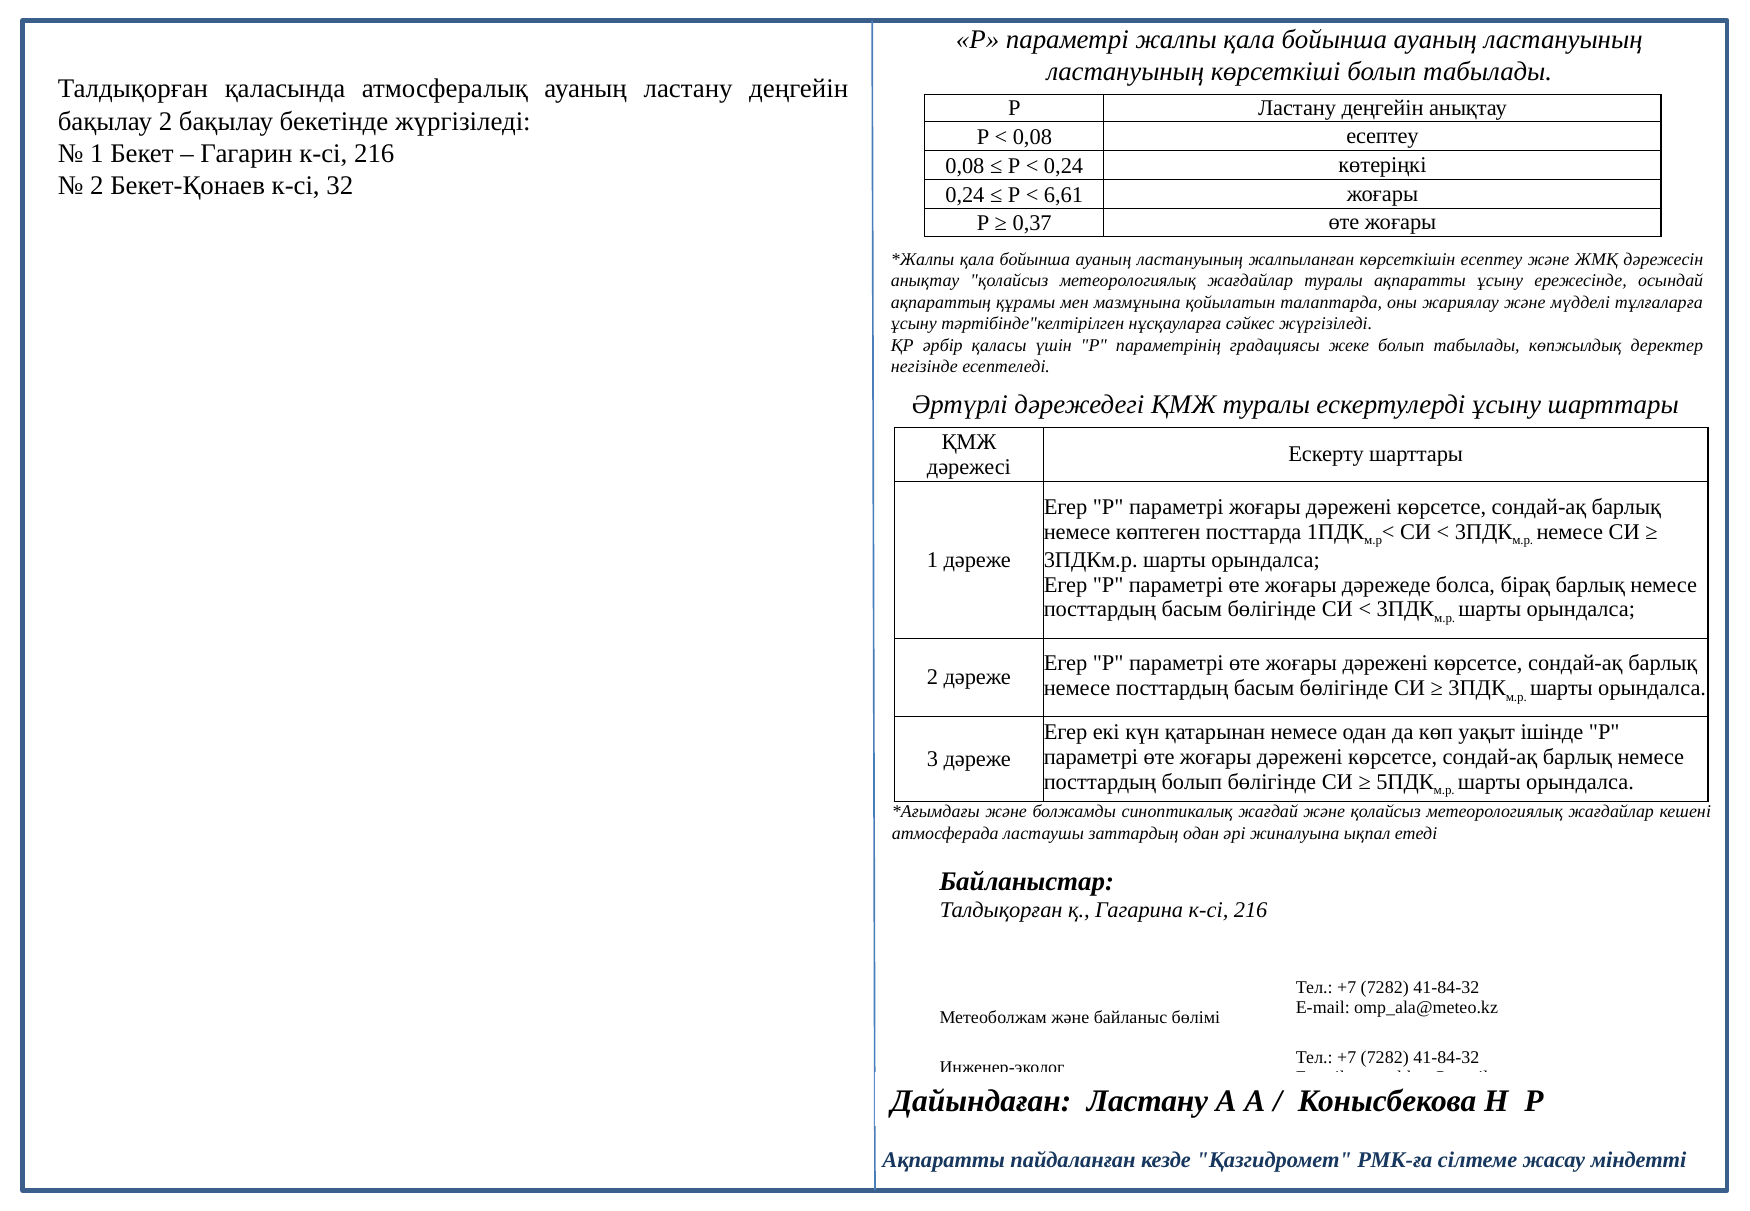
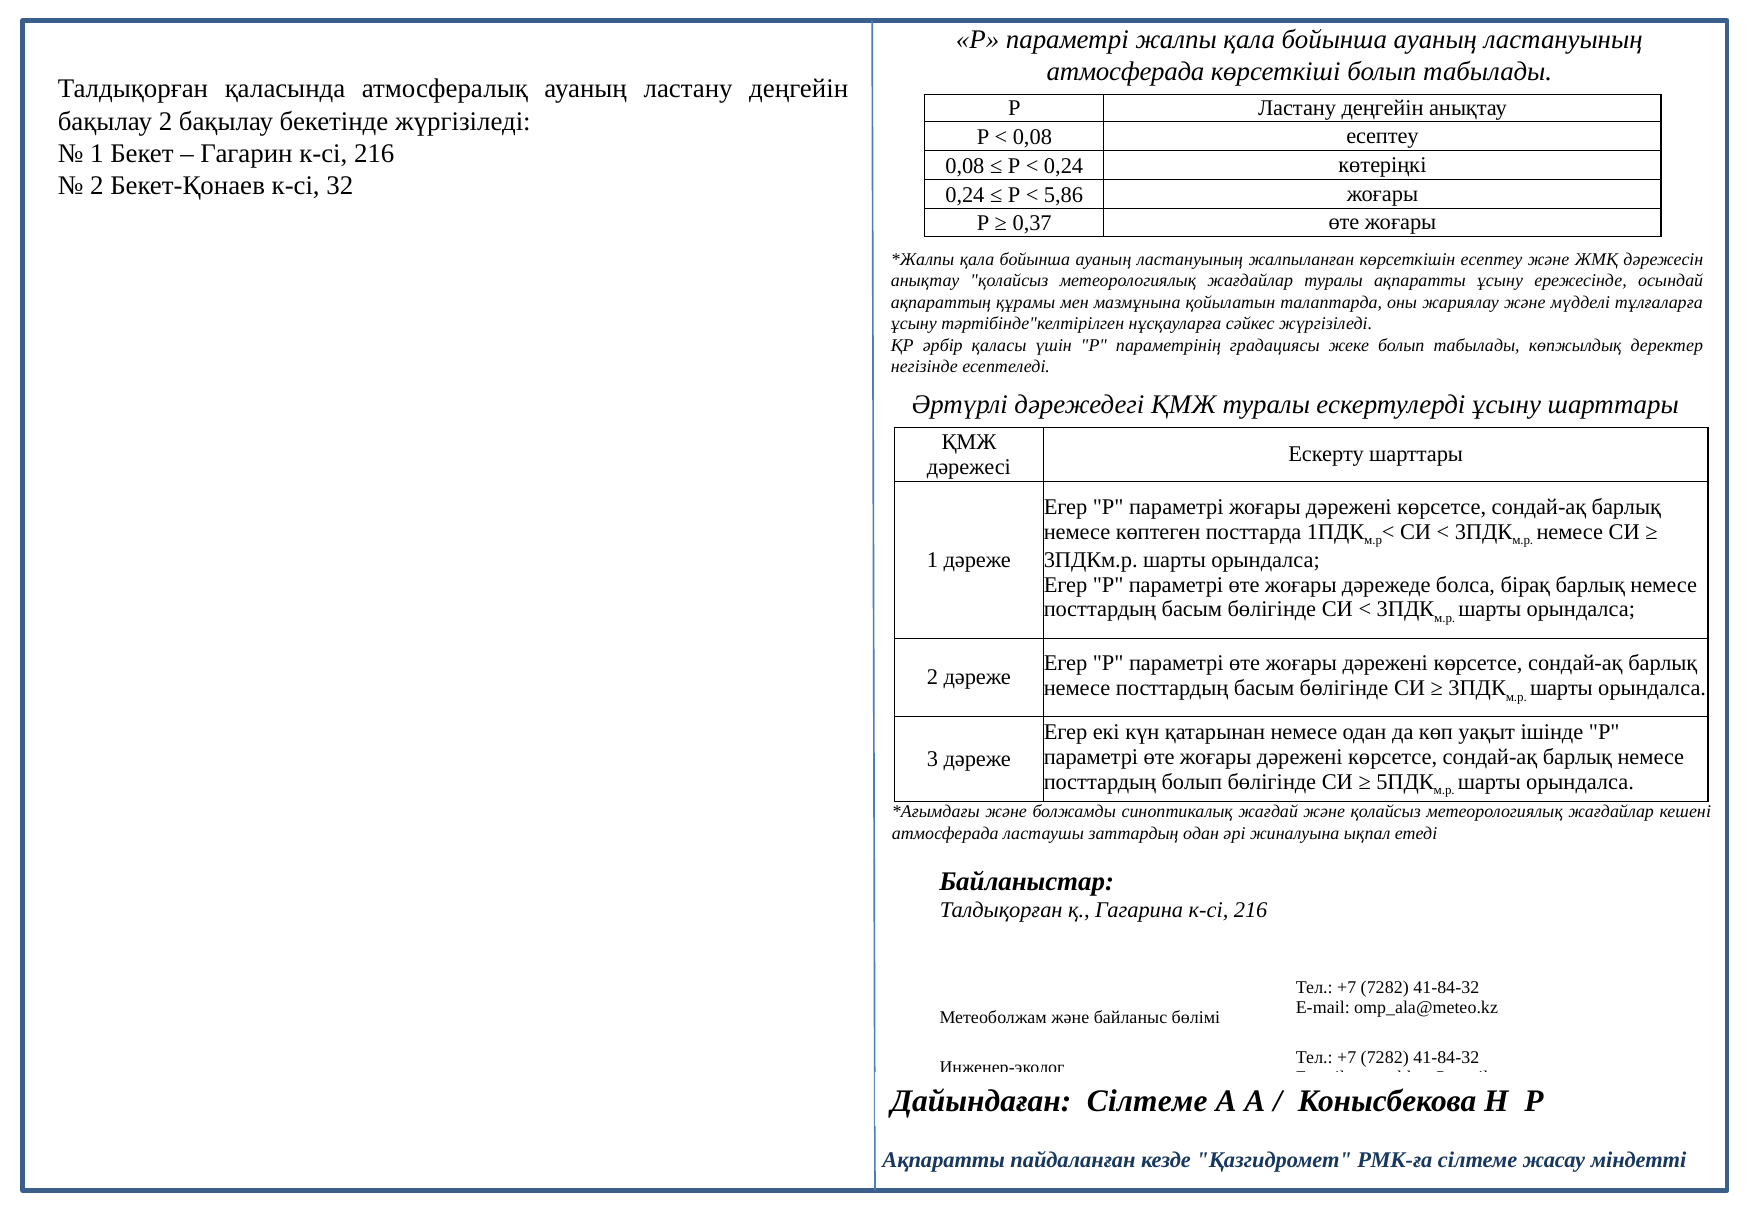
ластануының: ластануының -> атмосферада (1126, 72)
6,61: 6,61 -> 5,86 (1063, 195)
Дайындаған Ластану: Ластану -> Сілтеме (1147, 1102)
